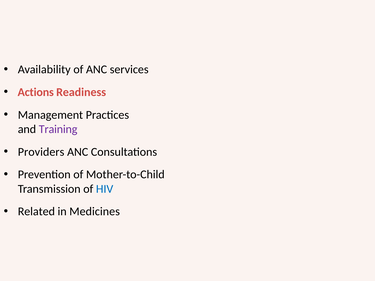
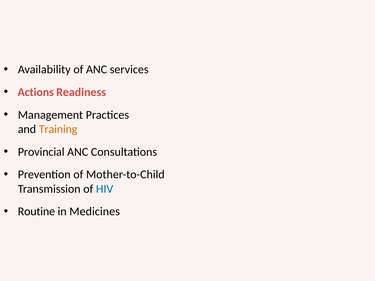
Training colour: purple -> orange (58, 129)
Providers: Providers -> Provincial (41, 152)
Related: Related -> Routine (36, 212)
